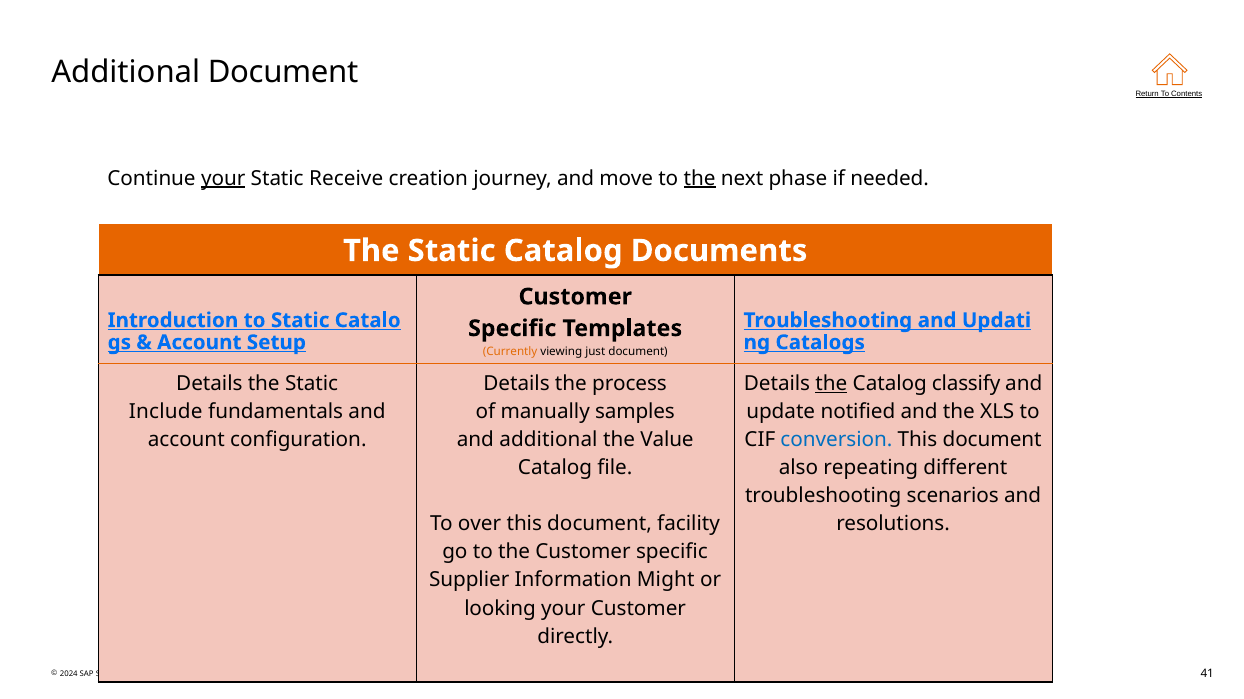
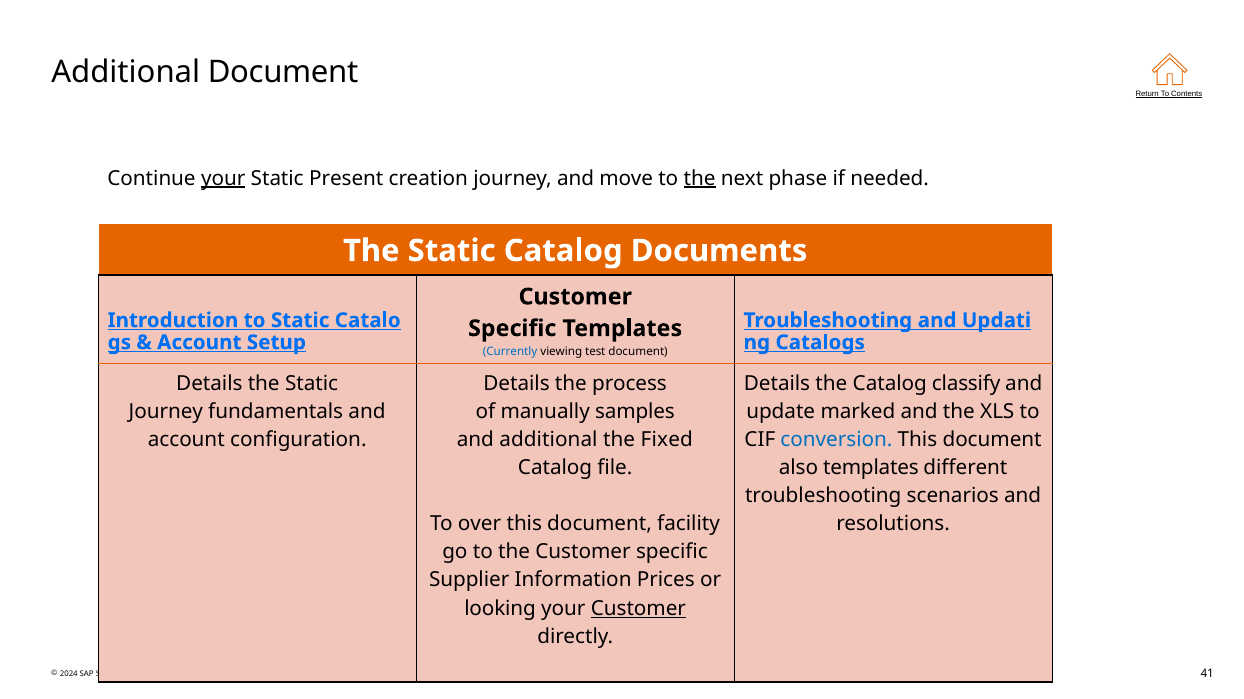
Receive: Receive -> Present (346, 178)
Currently colour: orange -> blue (510, 352)
just: just -> test (595, 352)
the underline: present -> none (831, 384)
Include: Include -> Journey (166, 412)
notified: notified -> marked (858, 412)
Value: Value -> Fixed (667, 440)
also repeating: repeating -> templates (871, 468)
Might: Might -> Prices (666, 581)
Customer underline: none -> present (638, 609)
